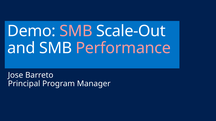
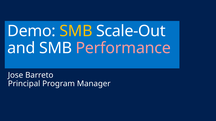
SMB colour: pink -> yellow (76, 31)
